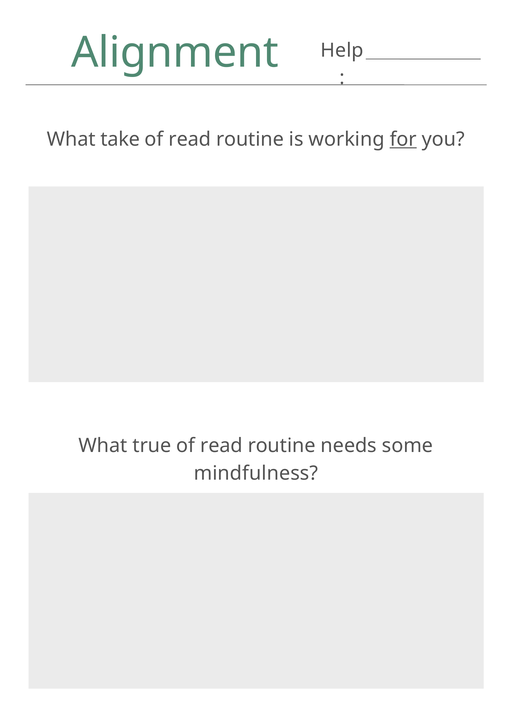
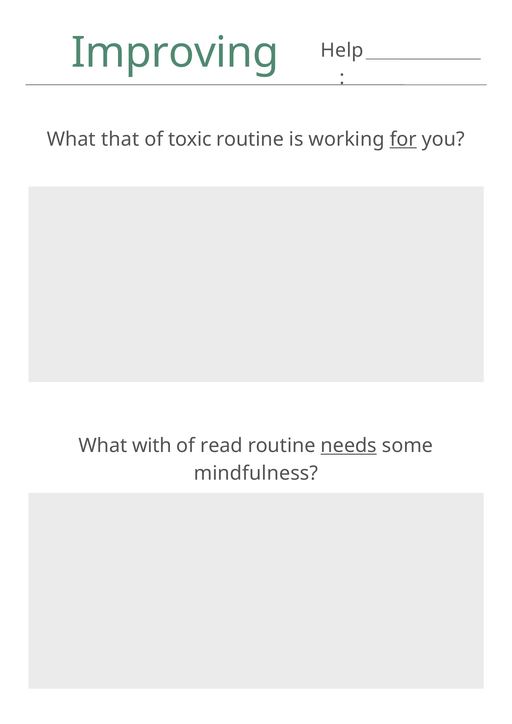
Alignment: Alignment -> Improving (175, 53)
take: take -> that (120, 139)
read: read -> toxic (190, 139)
true: true -> with (152, 446)
needs underline: none -> present (349, 446)
